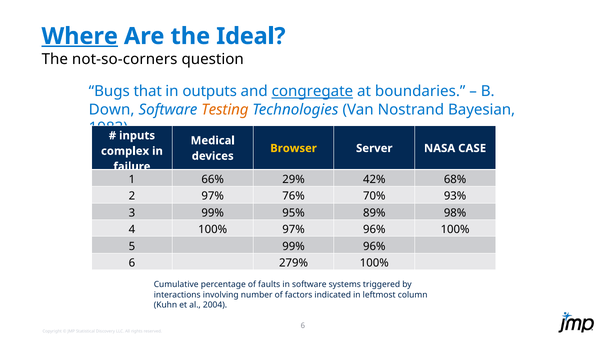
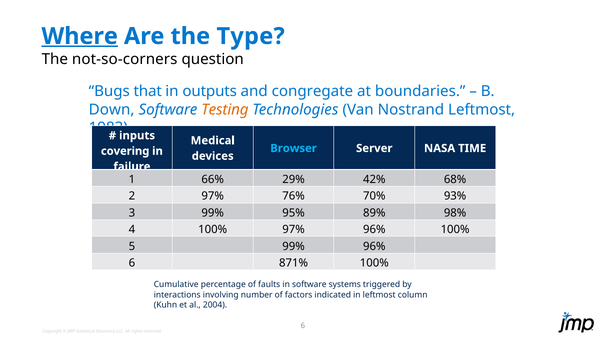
Ideal: Ideal -> Type (251, 36)
congregate underline: present -> none (312, 91)
Nostrand Bayesian: Bayesian -> Leftmost (482, 109)
Browser colour: yellow -> light blue (294, 148)
CASE: CASE -> TIME (472, 148)
complex: complex -> covering (125, 151)
279%: 279% -> 871% (293, 263)
